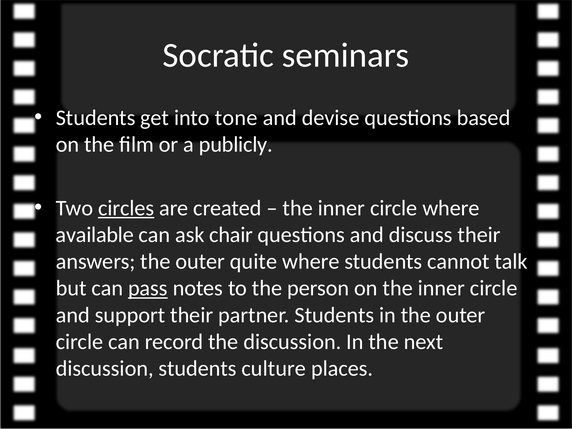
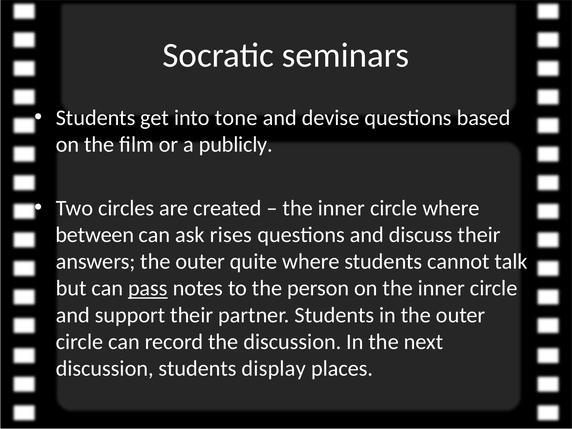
circles underline: present -> none (126, 208)
available: available -> between (95, 235)
chair: chair -> rises (231, 235)
culture: culture -> display (274, 368)
